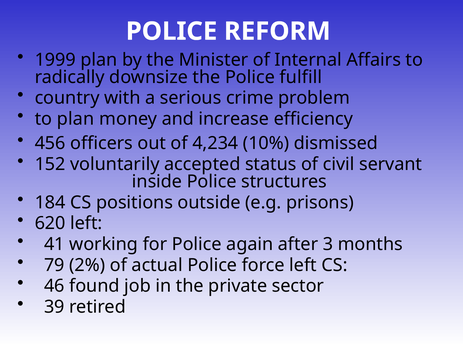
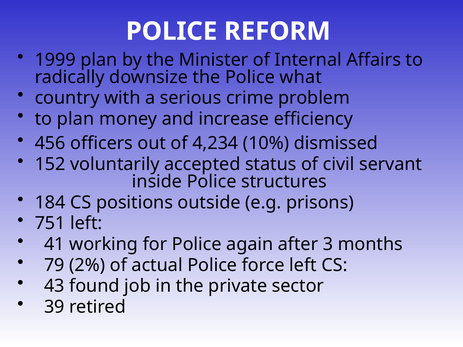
fulfill: fulfill -> what (301, 77)
620: 620 -> 751 (50, 224)
46: 46 -> 43 (54, 286)
